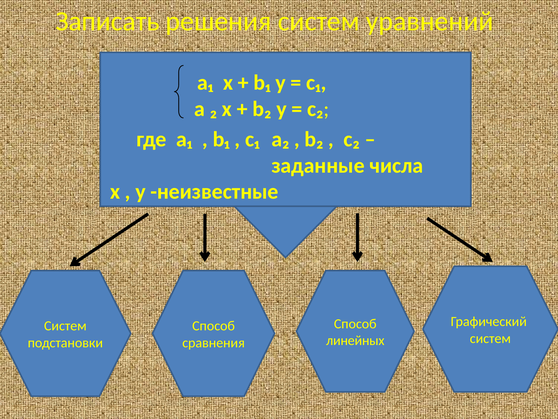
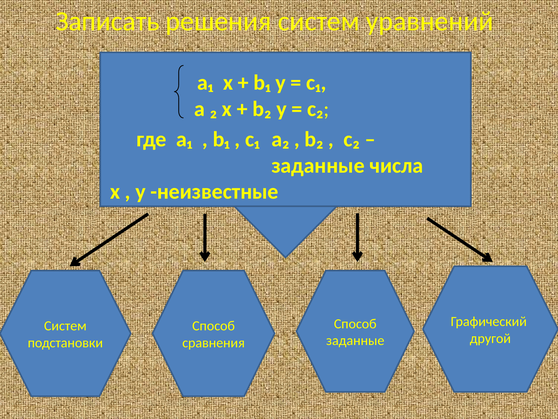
систем: систем -> другой (490, 338)
линейных: линейных -> заданные (355, 340)
